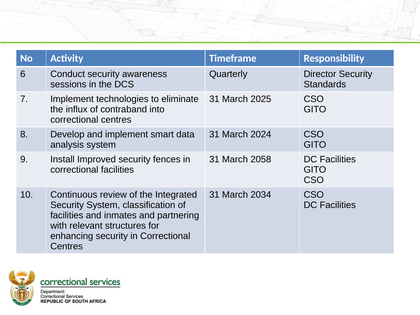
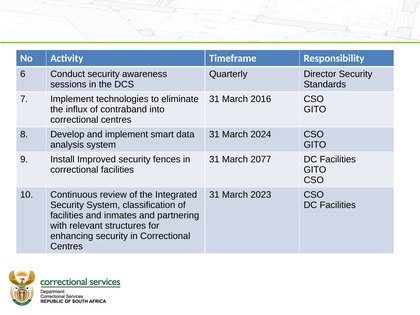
2025: 2025 -> 2016 (261, 99)
2058: 2058 -> 2077 (261, 159)
2034: 2034 -> 2023 (261, 195)
